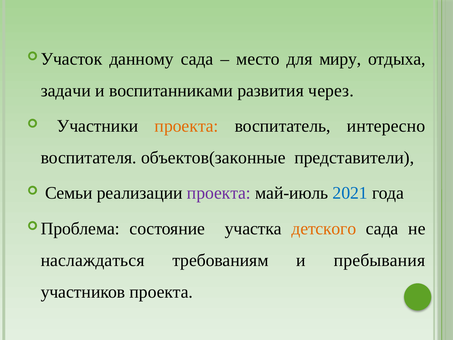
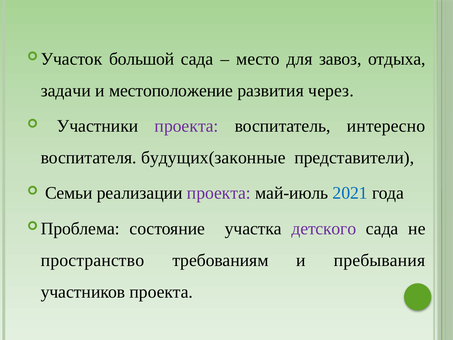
данному: данному -> большой (142, 59)
миру: миру -> завоз (340, 59)
воспитанниками: воспитанниками -> местоположение (171, 90)
проекта colour: orange -> purple (187, 126)
объектов(законные: объектов(законные -> будущих(законные (213, 158)
детского colour: orange -> purple (324, 228)
наслаждаться: наслаждаться -> пространство (93, 260)
